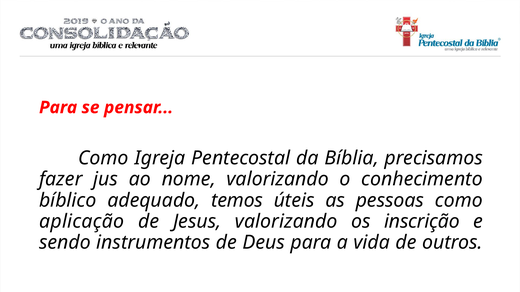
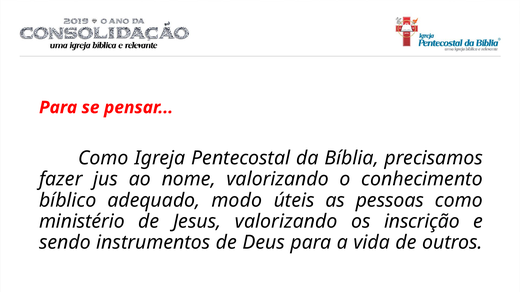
temos: temos -> modo (237, 201)
aplicação: aplicação -> ministério (82, 222)
